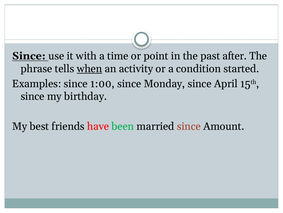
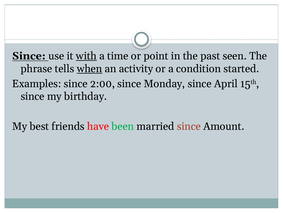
with underline: none -> present (86, 56)
after: after -> seen (235, 56)
1:00: 1:00 -> 2:00 (103, 83)
